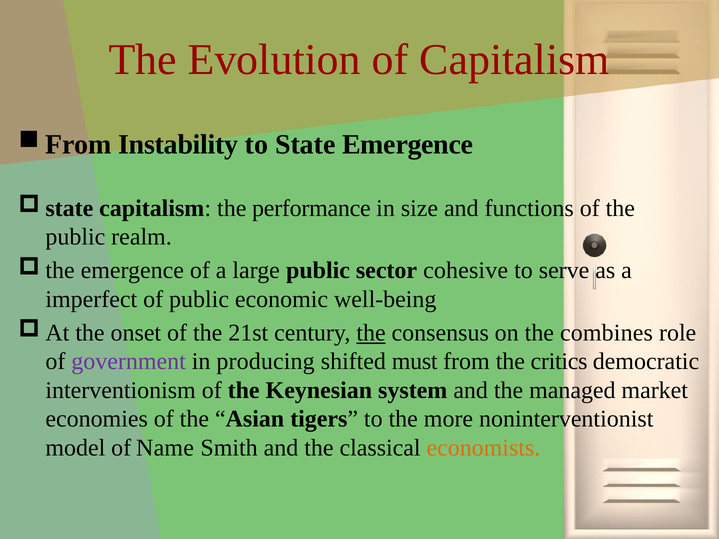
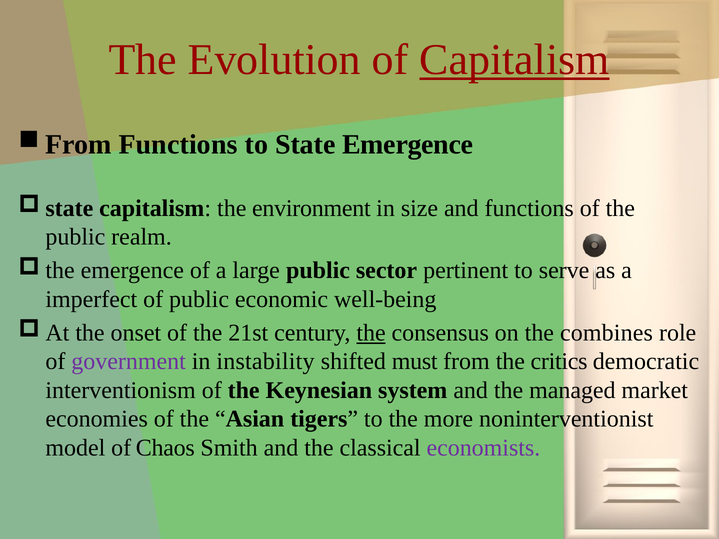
Capitalism underline: none -> present (514, 60)
Instability: Instability -> Functions (178, 145)
performance: performance -> environment (311, 208)
cohesive: cohesive -> pertinent (466, 271)
producing: producing -> instability (265, 362)
Name: Name -> Chaos (165, 448)
economists colour: orange -> purple (483, 448)
